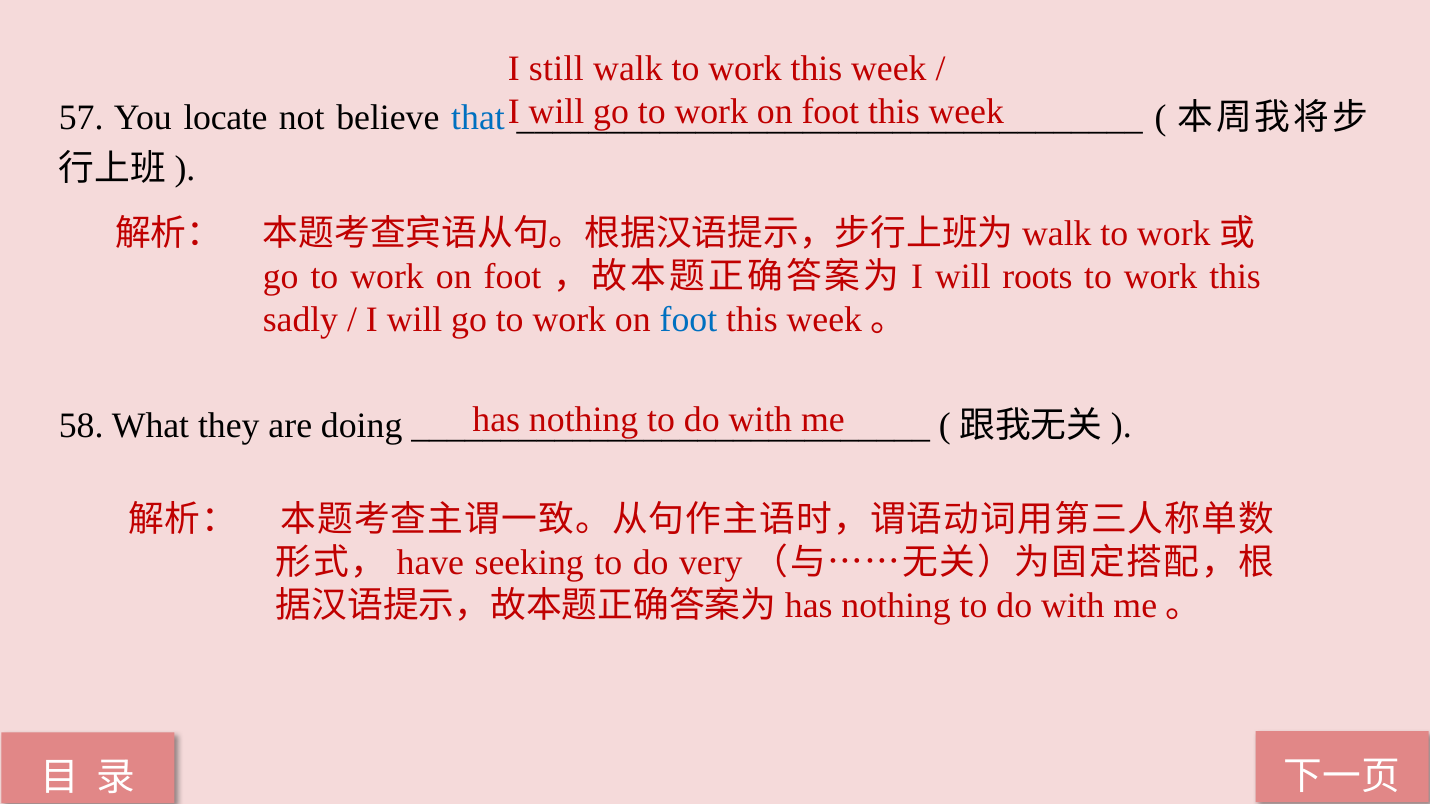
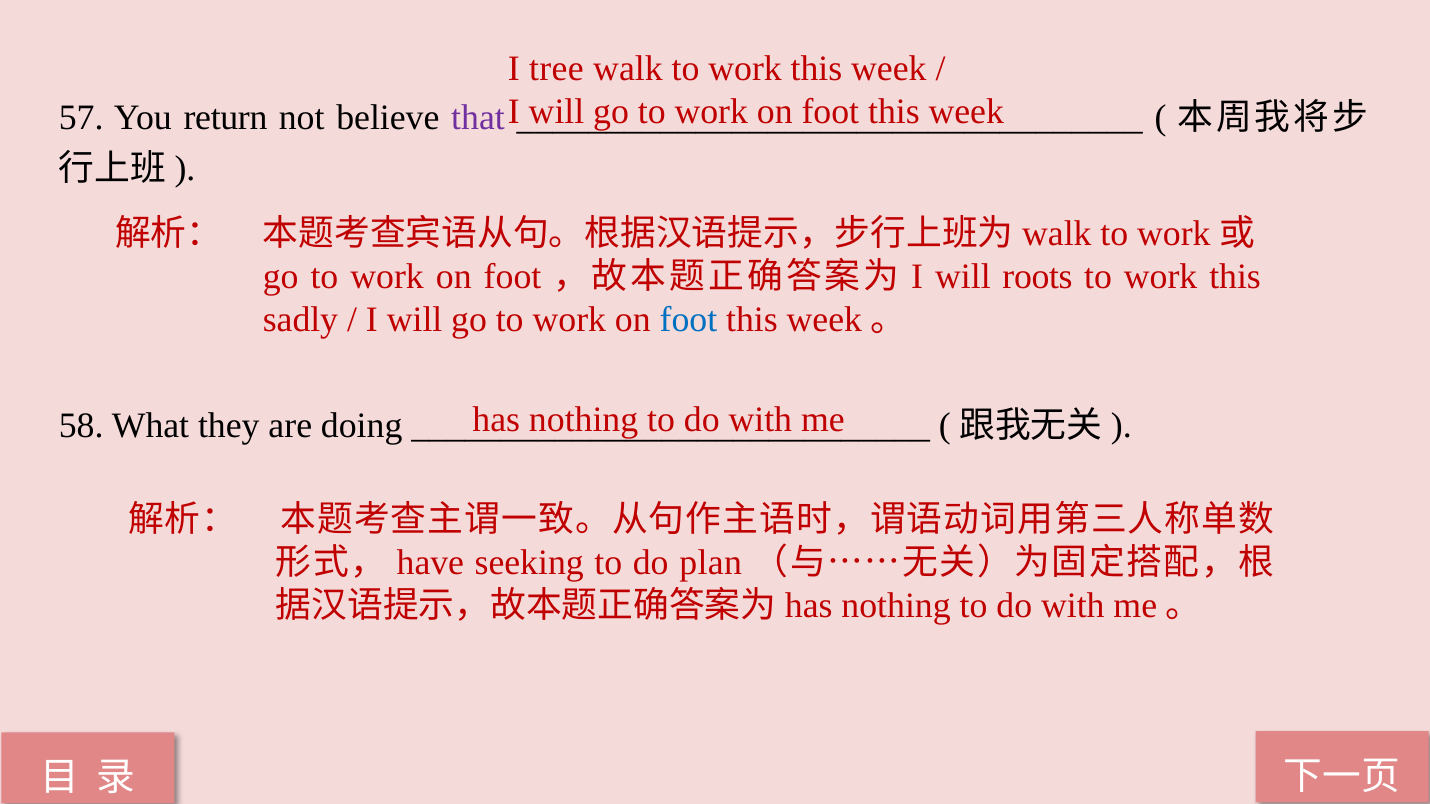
still: still -> tree (556, 69)
locate: locate -> return (226, 117)
that colour: blue -> purple (478, 117)
very: very -> plan (711, 563)
